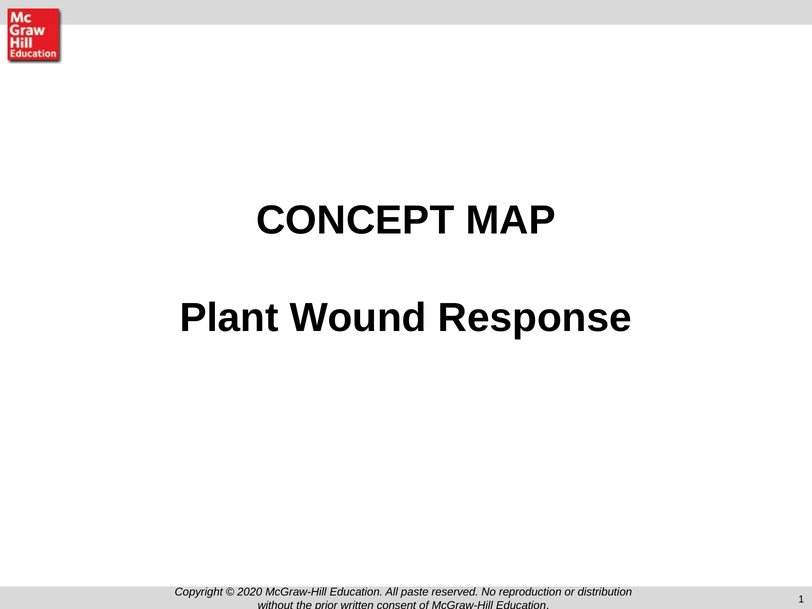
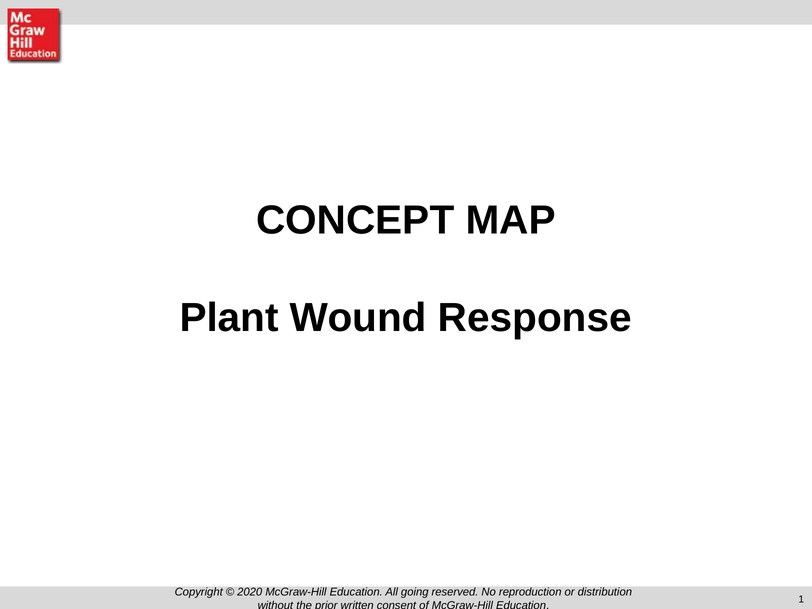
paste: paste -> going (415, 592)
